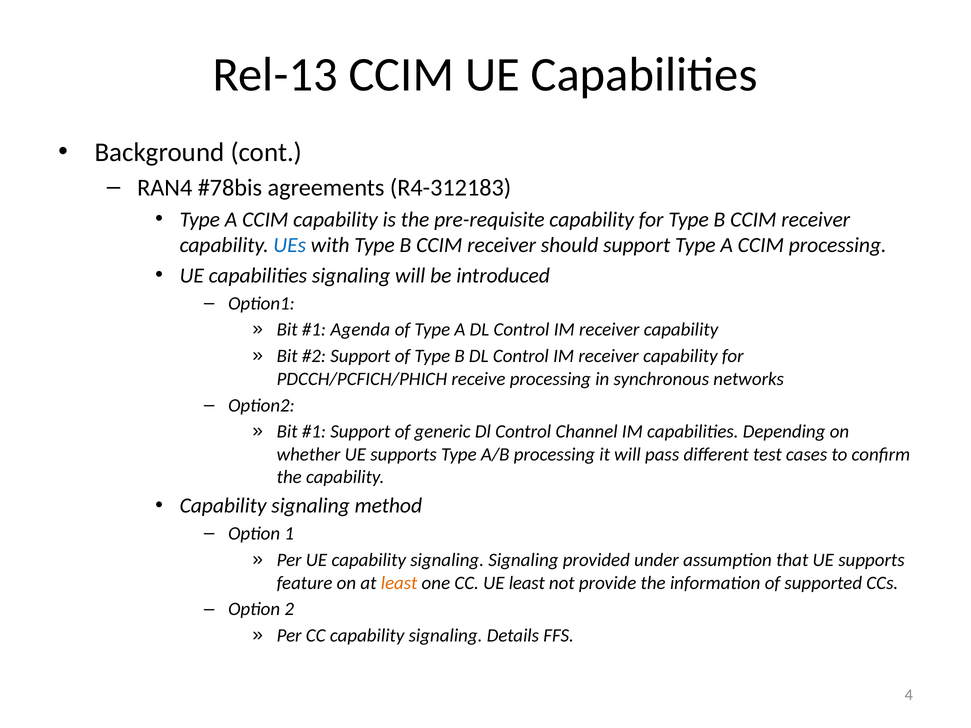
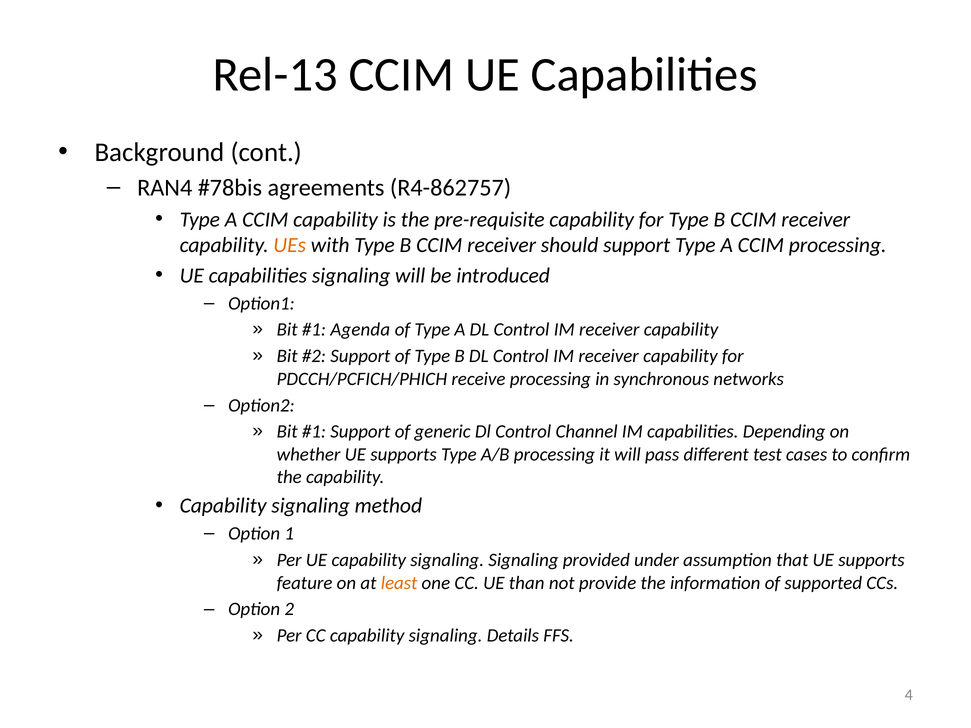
R4-312183: R4-312183 -> R4-862757 (451, 188)
UEs colour: blue -> orange (290, 245)
UE least: least -> than (527, 583)
